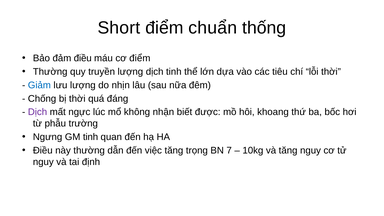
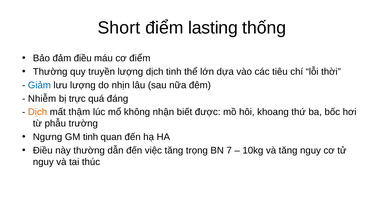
chuẩn: chuẩn -> lasting (213, 28)
Chống: Chống -> Nhiễm (42, 99)
bị thời: thời -> trực (77, 99)
Dịch colour: purple -> orange (38, 112)
ngực: ngực -> thậm (79, 112)
định: định -> thúc (91, 162)
